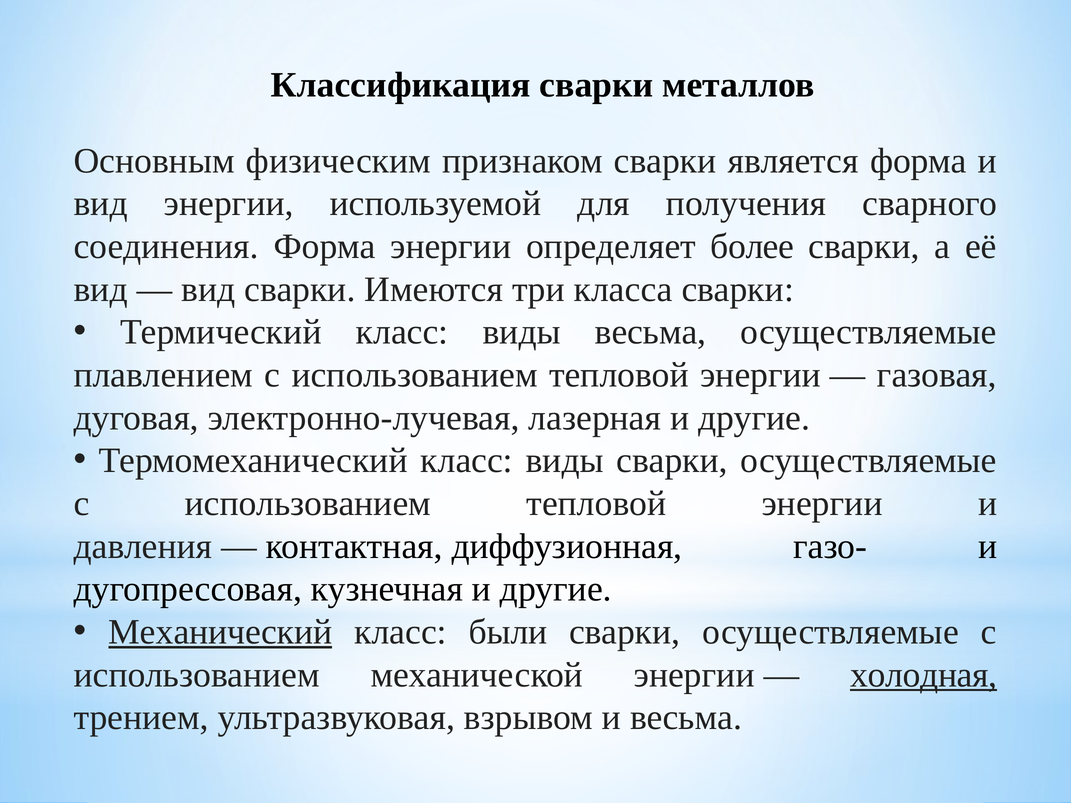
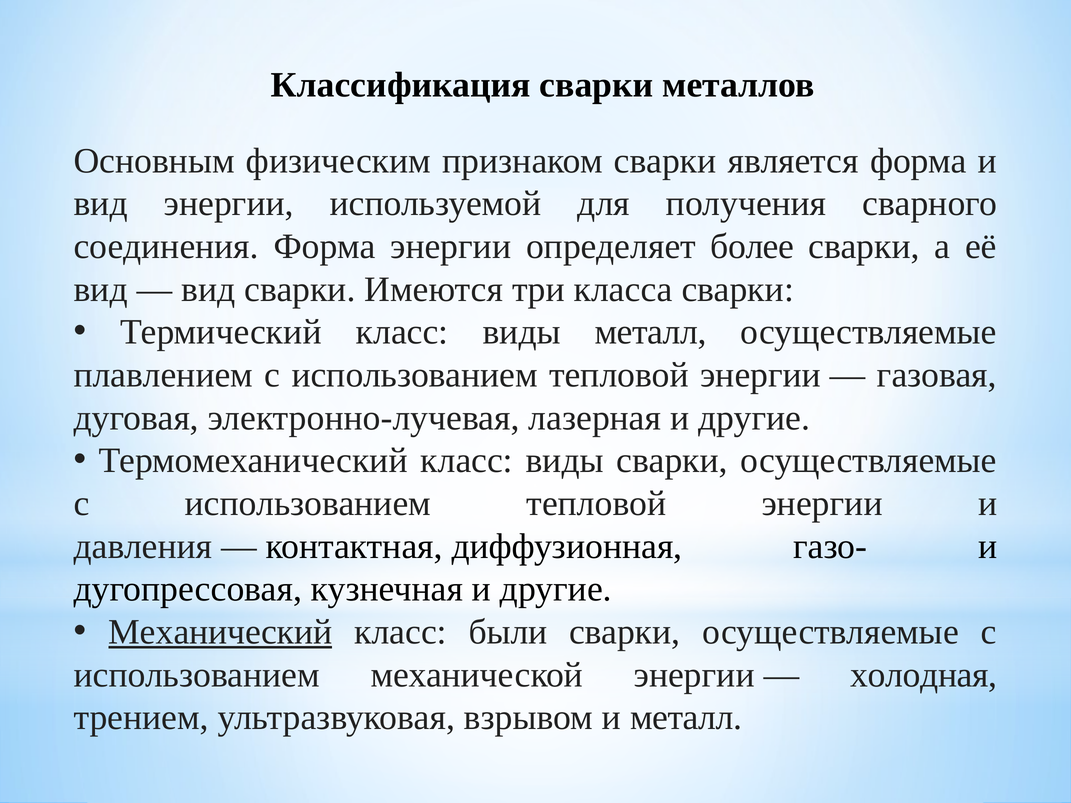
виды весьма: весьма -> металл (651, 332)
холодная underline: present -> none (924, 675)
и весьма: весьма -> металл (686, 718)
